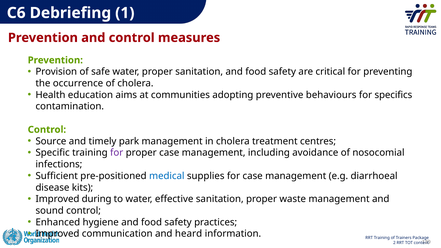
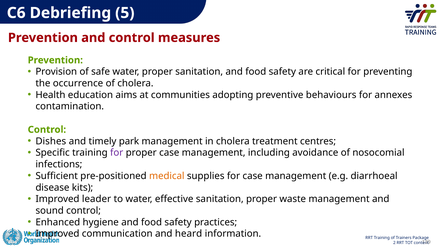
1: 1 -> 5 (125, 13)
specifics: specifics -> annexes (393, 95)
Source: Source -> Dishes (51, 141)
medical colour: blue -> orange (167, 176)
during: during -> leader (97, 199)
